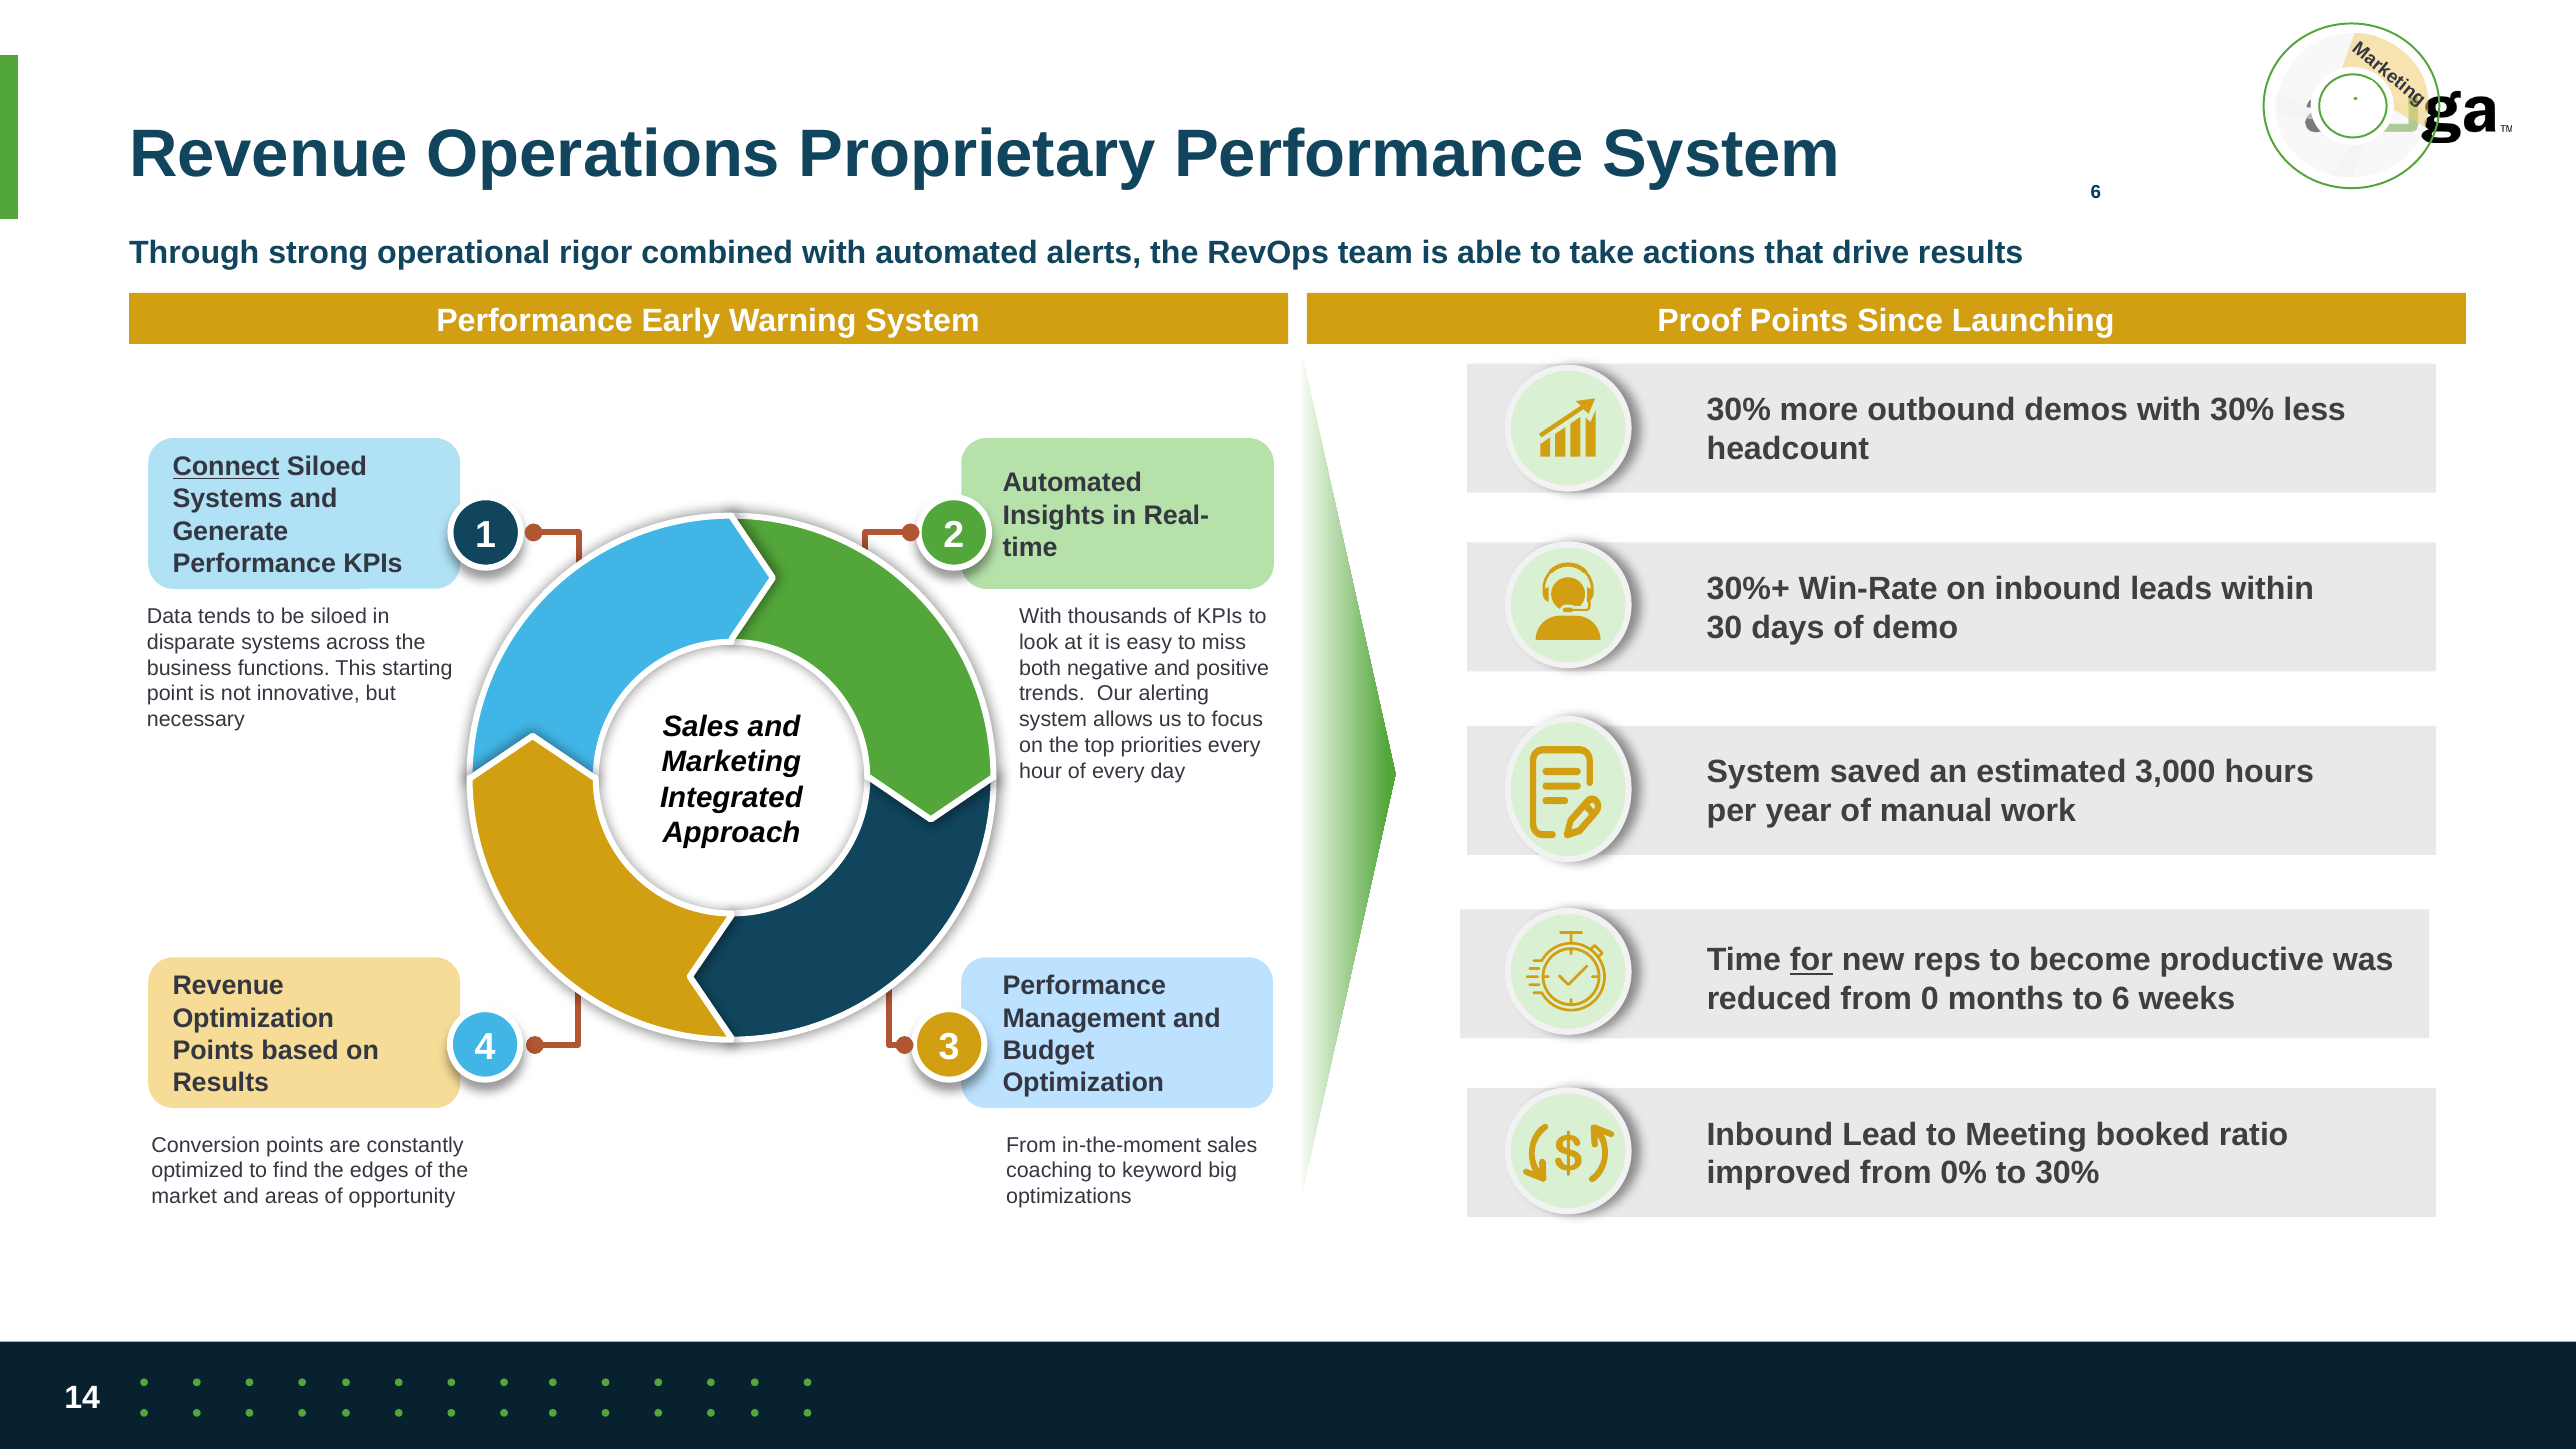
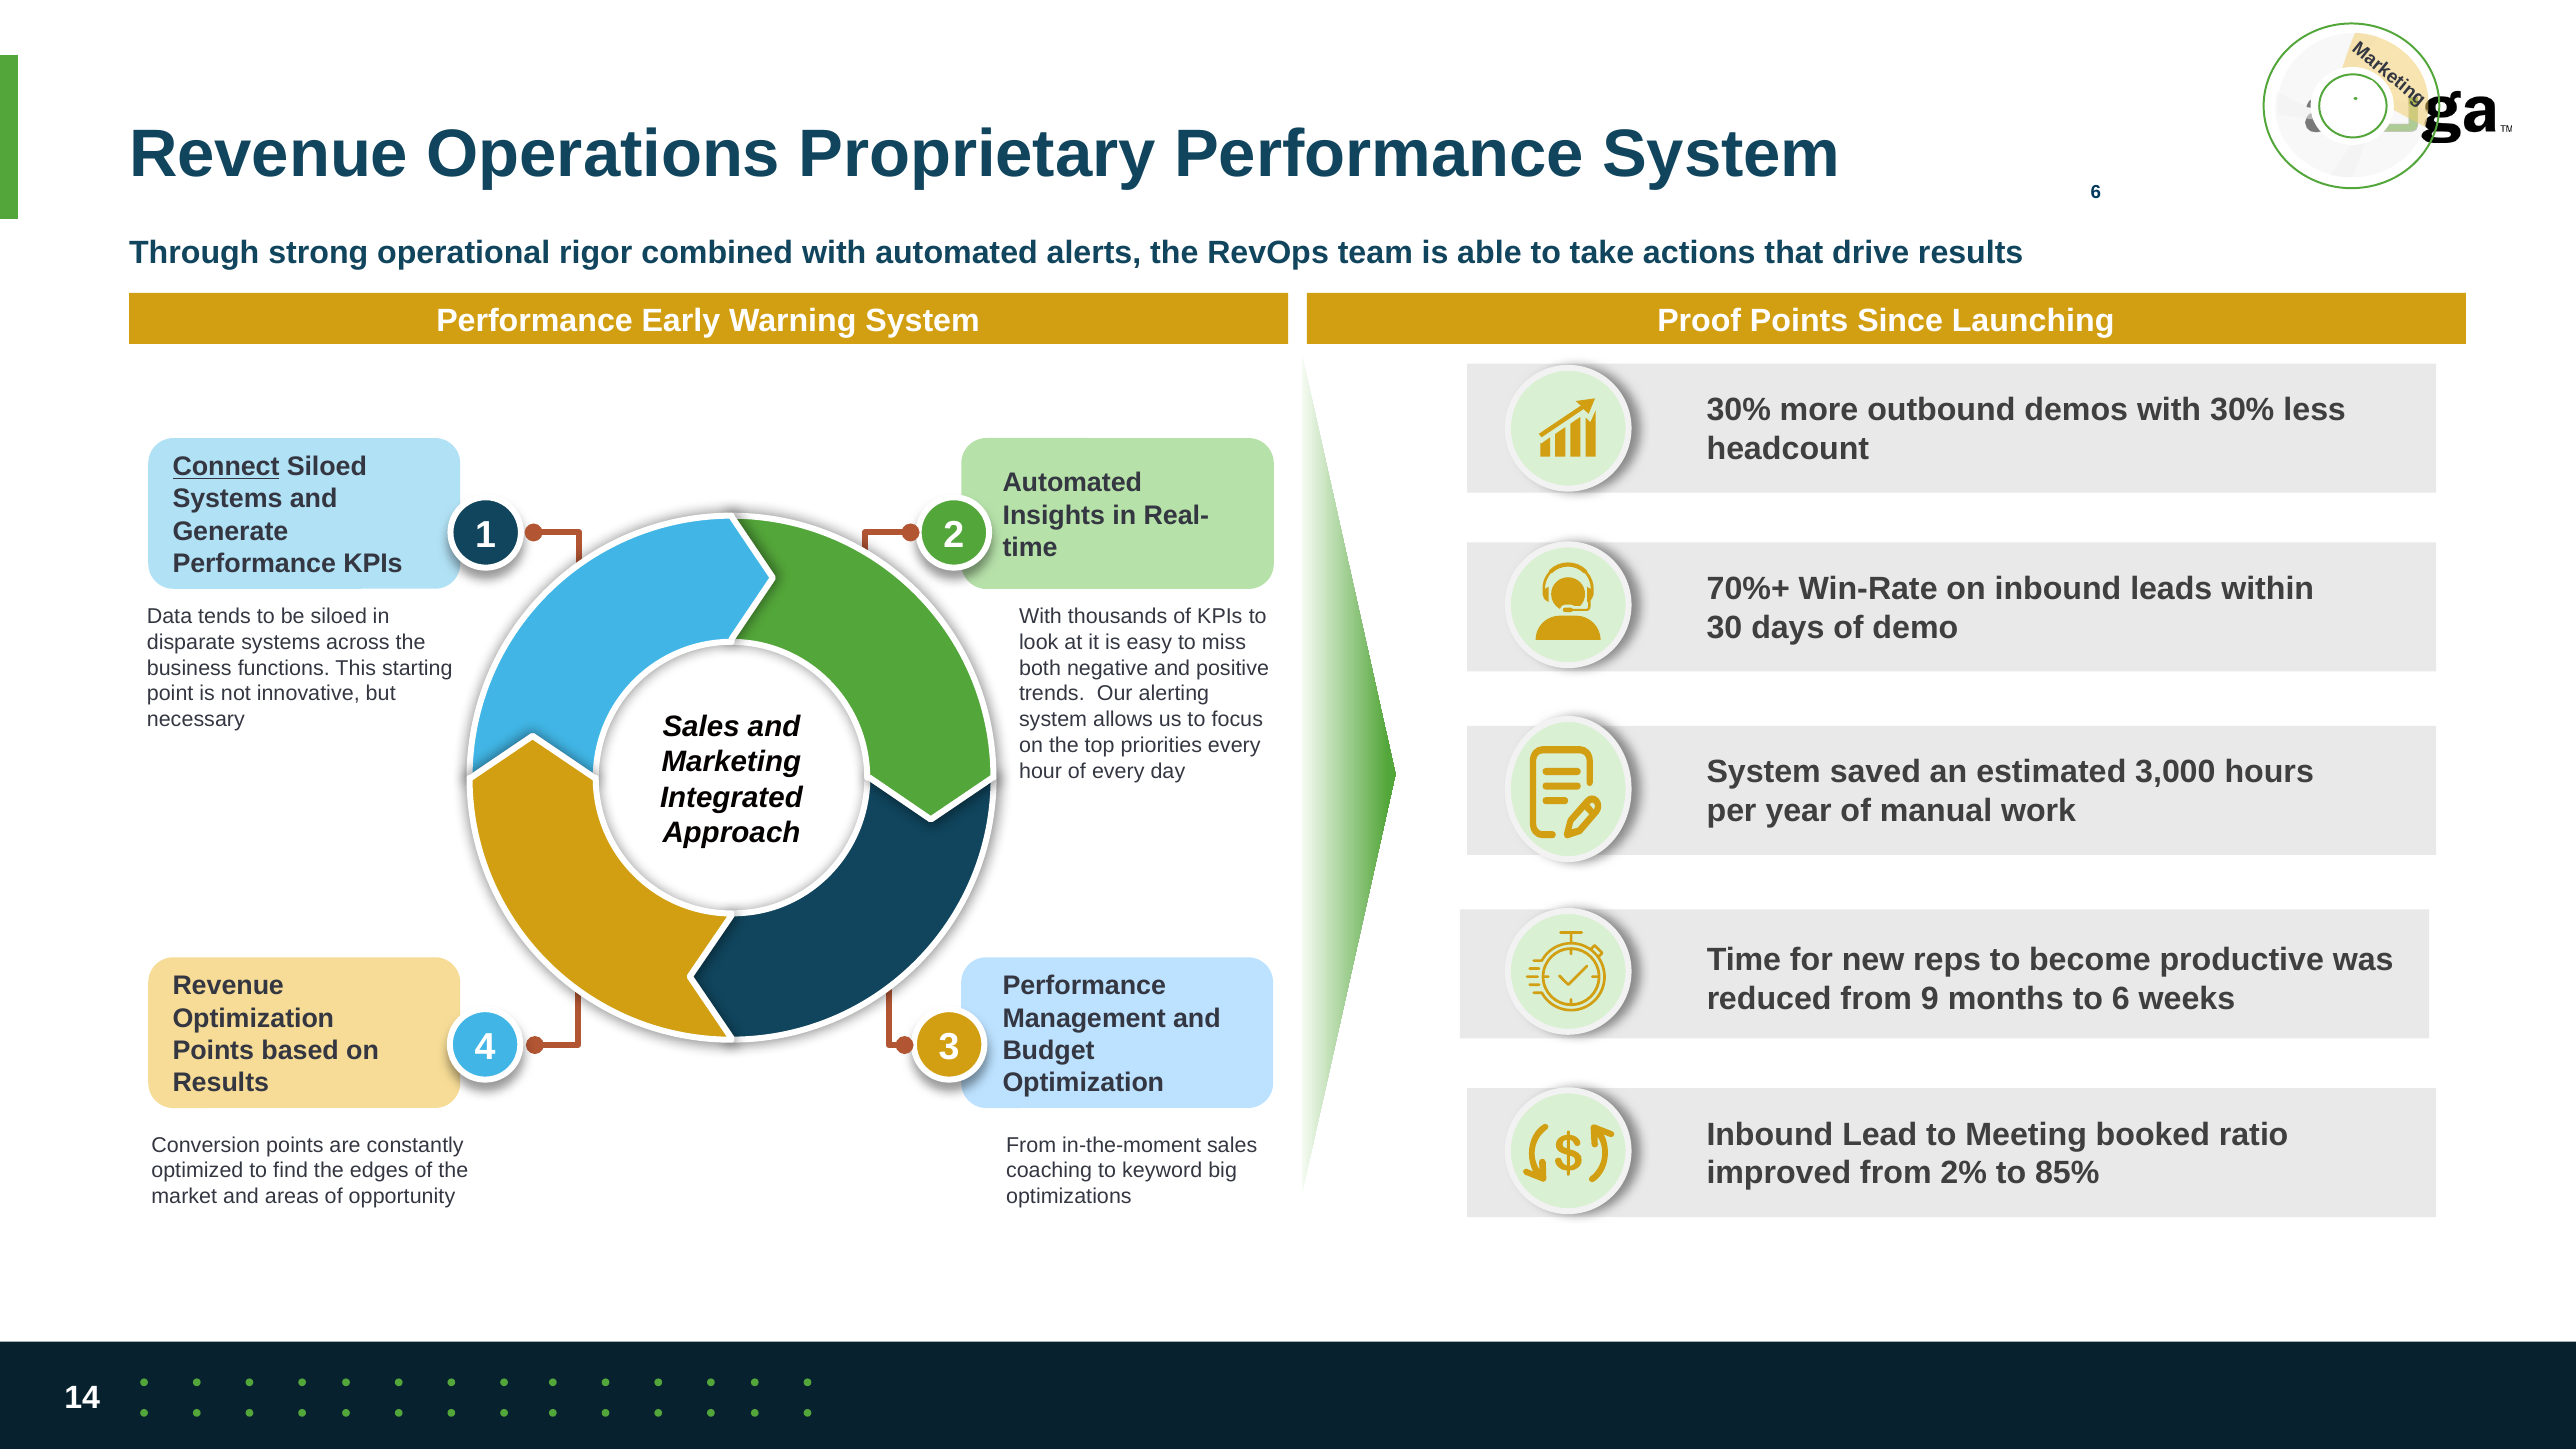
30%+: 30%+ -> 70%+ (1748, 589)
for underline: present -> none (1811, 960)
0: 0 -> 9 (1930, 999)
0%: 0% -> 2% (1964, 1173)
to 30%: 30% -> 85% (2067, 1173)
